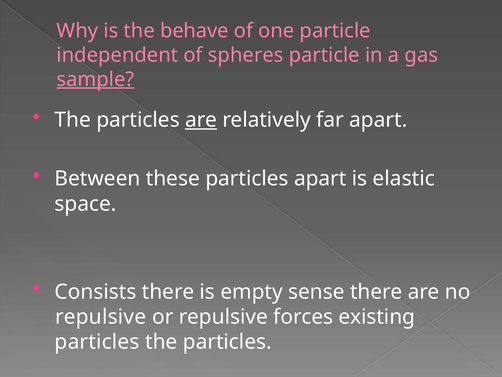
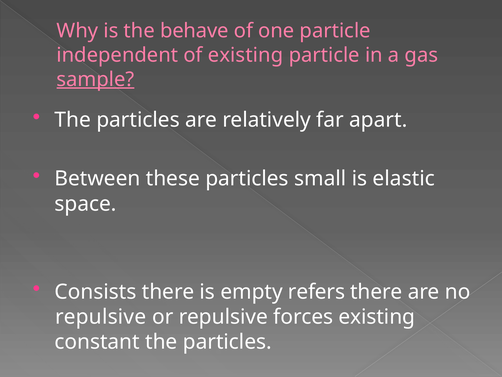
of spheres: spheres -> existing (246, 55)
are underline: present -> none (201, 120)
particles apart: apart -> small (320, 178)
sense: sense -> refers (317, 291)
particles: particles -> constant (97, 342)
